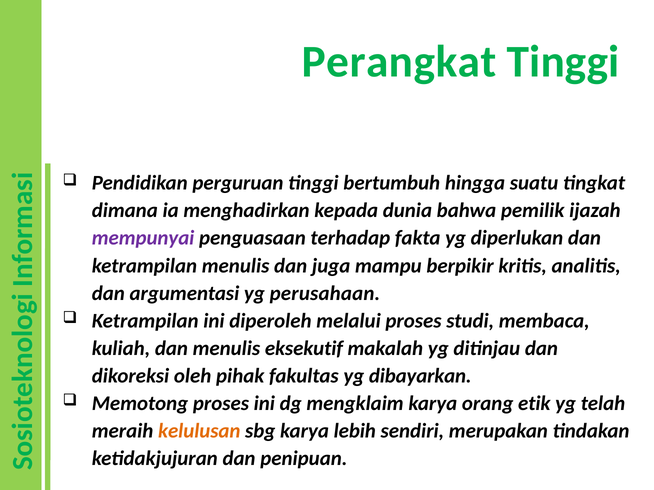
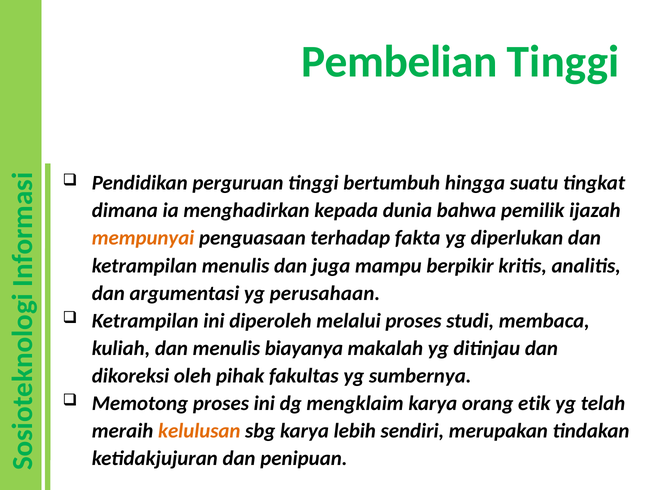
Perangkat: Perangkat -> Pembelian (399, 62)
mempunyai colour: purple -> orange (143, 238)
eksekutif: eksekutif -> biayanya (304, 349)
dibayarkan: dibayarkan -> sumbernya (420, 376)
